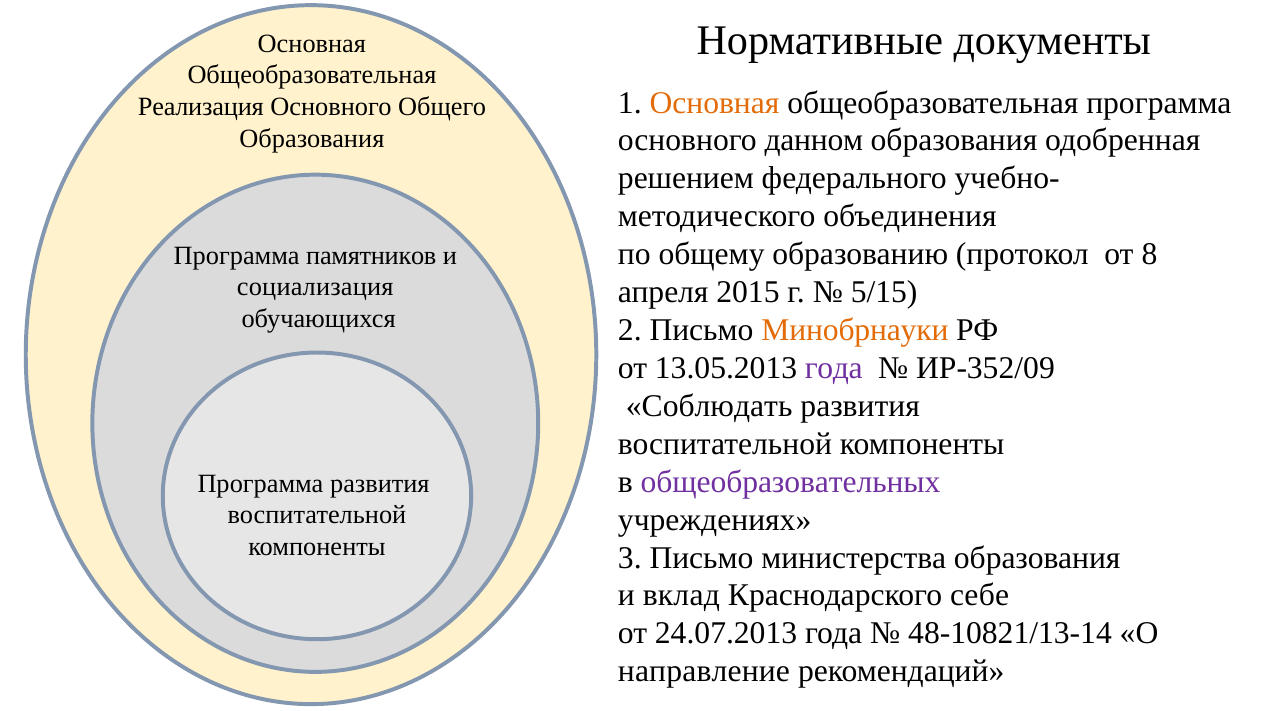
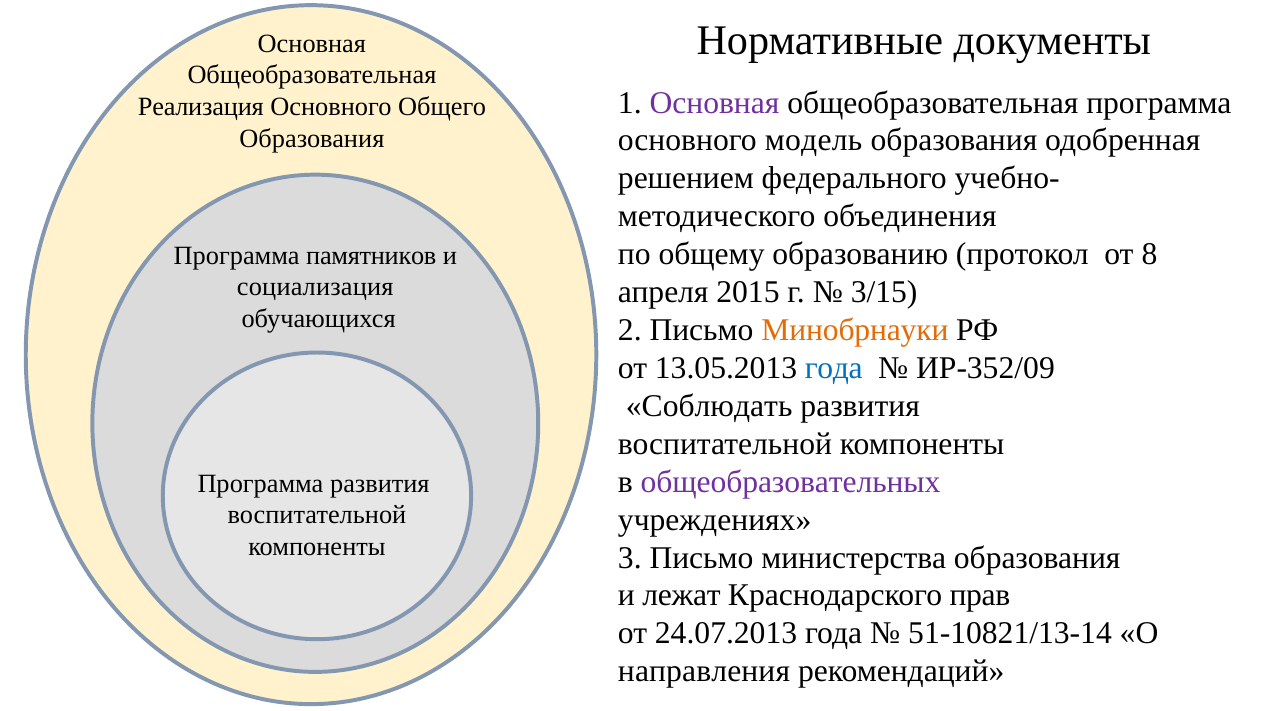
Основная colour: orange -> purple (714, 103)
данном: данном -> модель (814, 141)
5/15: 5/15 -> 3/15 (884, 292)
года colour: purple -> blue (834, 368)
вклад: вклад -> лежат (682, 596)
себе: себе -> прав (980, 596)
48-10821/13-14: 48-10821/13-14 -> 51-10821/13-14 (1010, 633)
направление: направление -> направления (704, 671)
